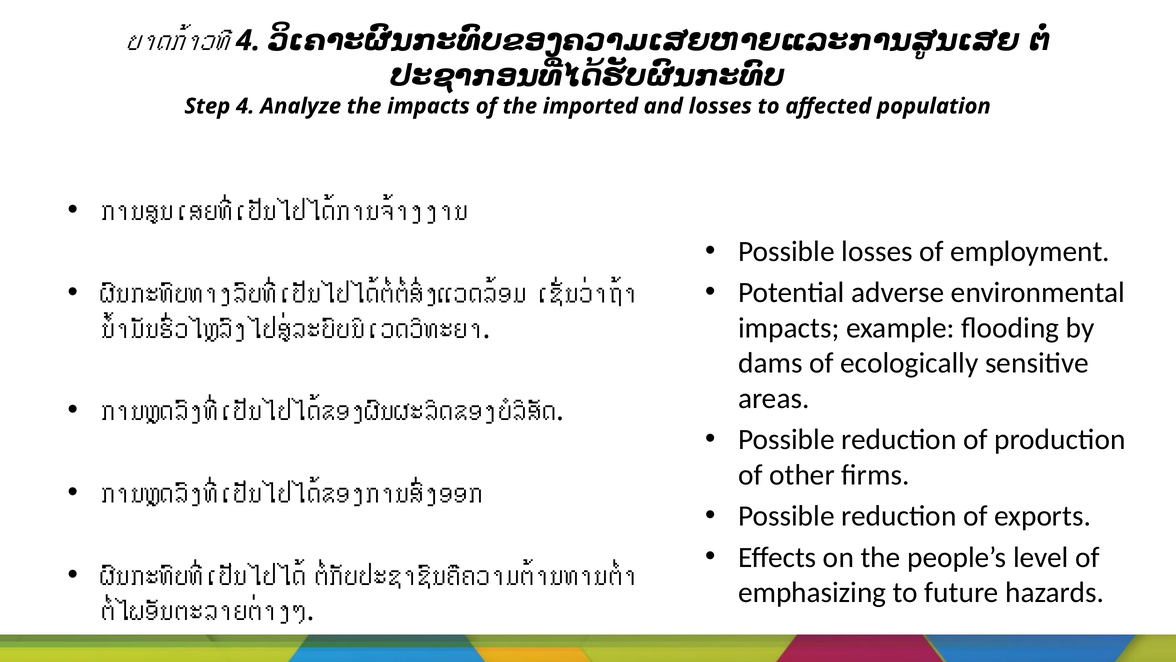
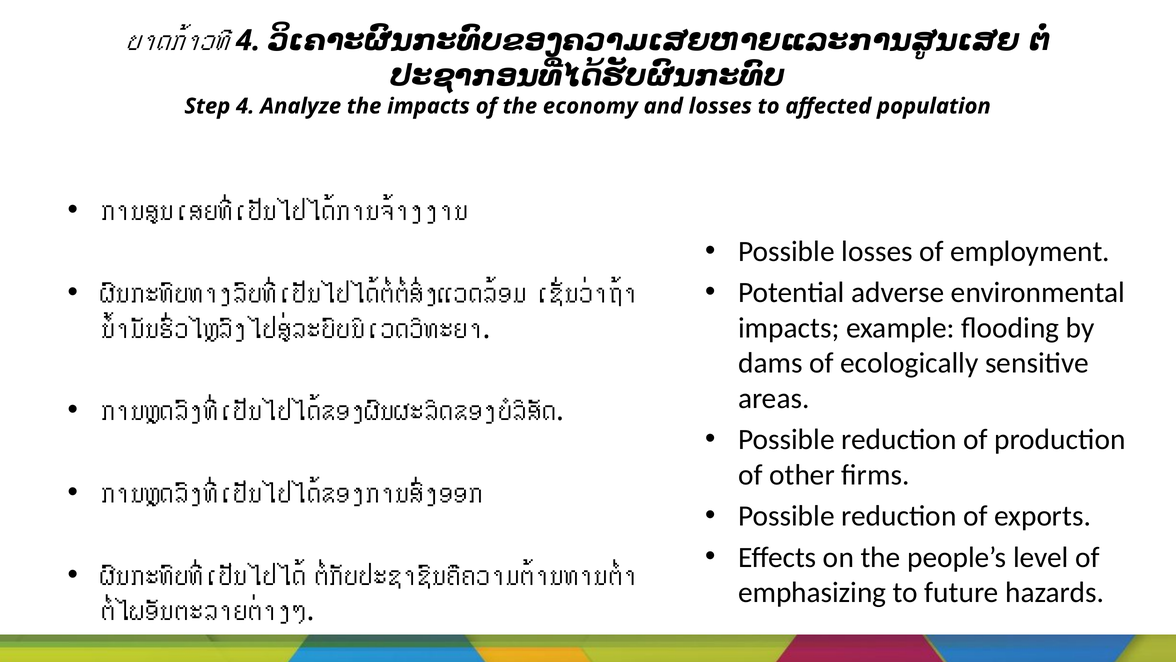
imported: imported -> economy (590, 106)
